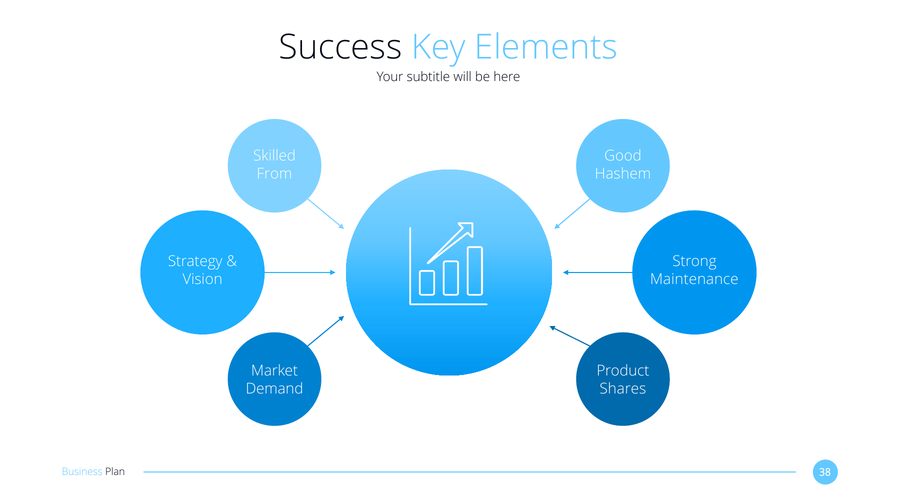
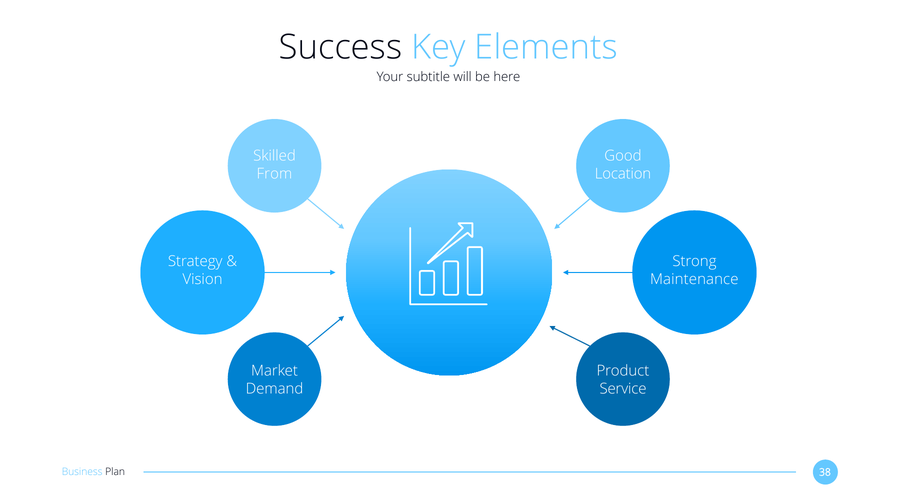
Hashem: Hashem -> Location (623, 174)
Shares: Shares -> Service (623, 389)
